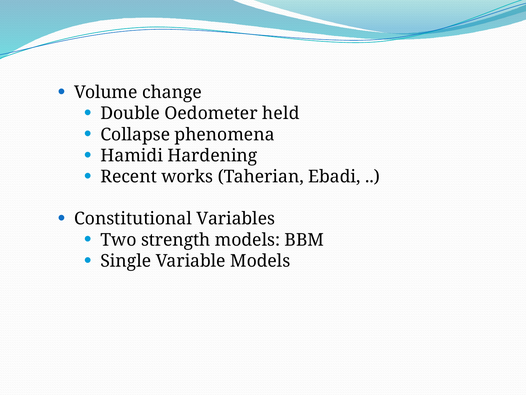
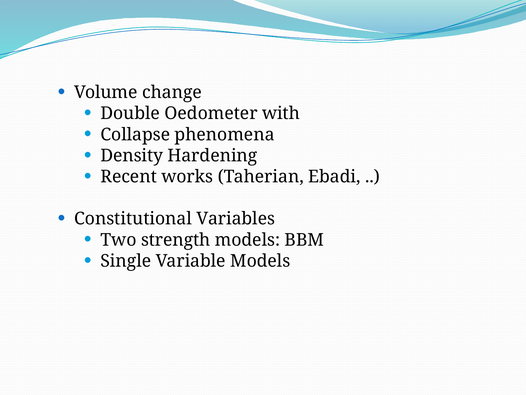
held: held -> with (281, 113)
Hamidi: Hamidi -> Density (132, 155)
